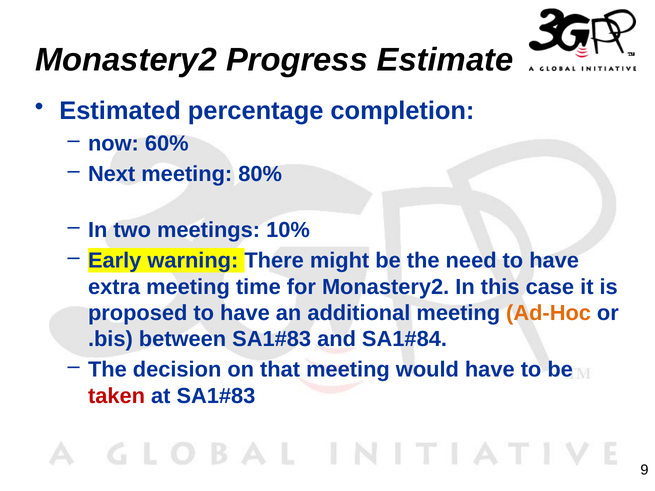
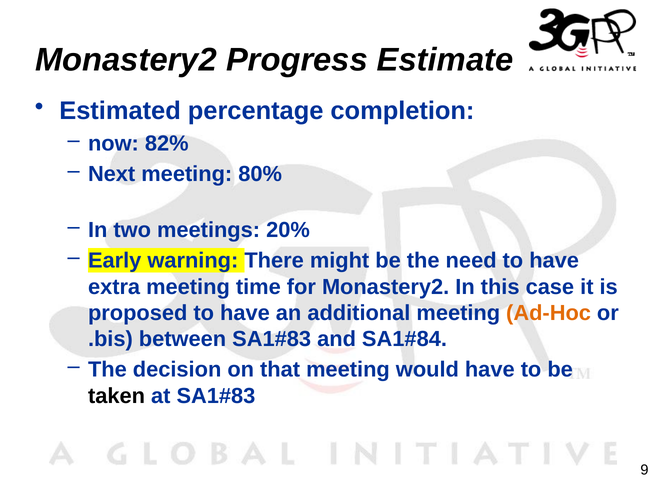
60%: 60% -> 82% (167, 144)
10%: 10% -> 20% (288, 230)
taken colour: red -> black (117, 396)
